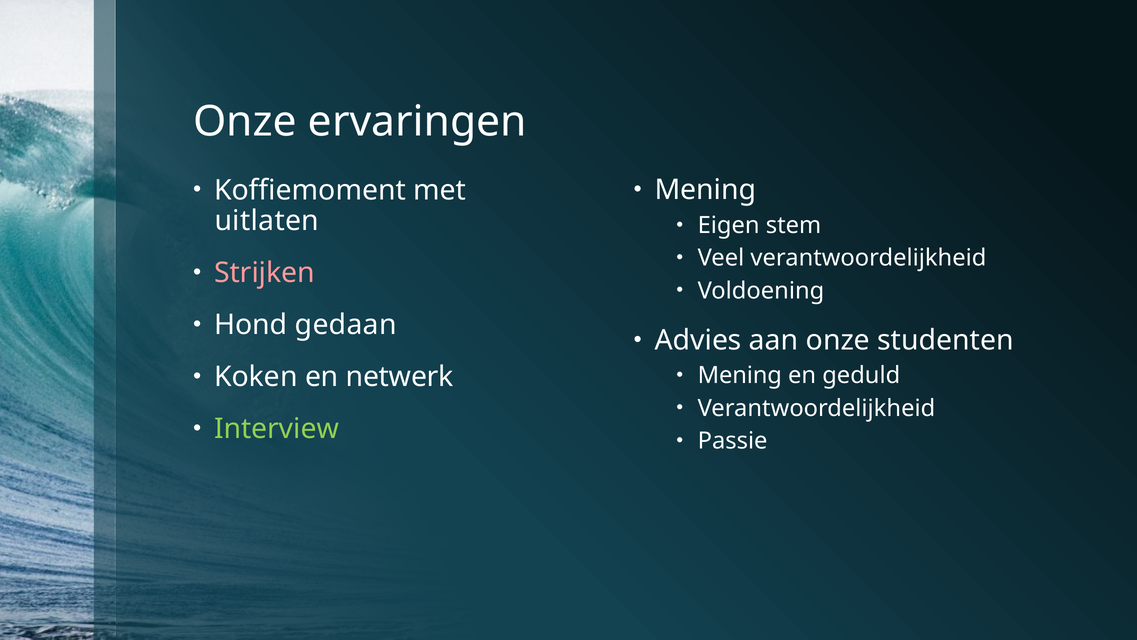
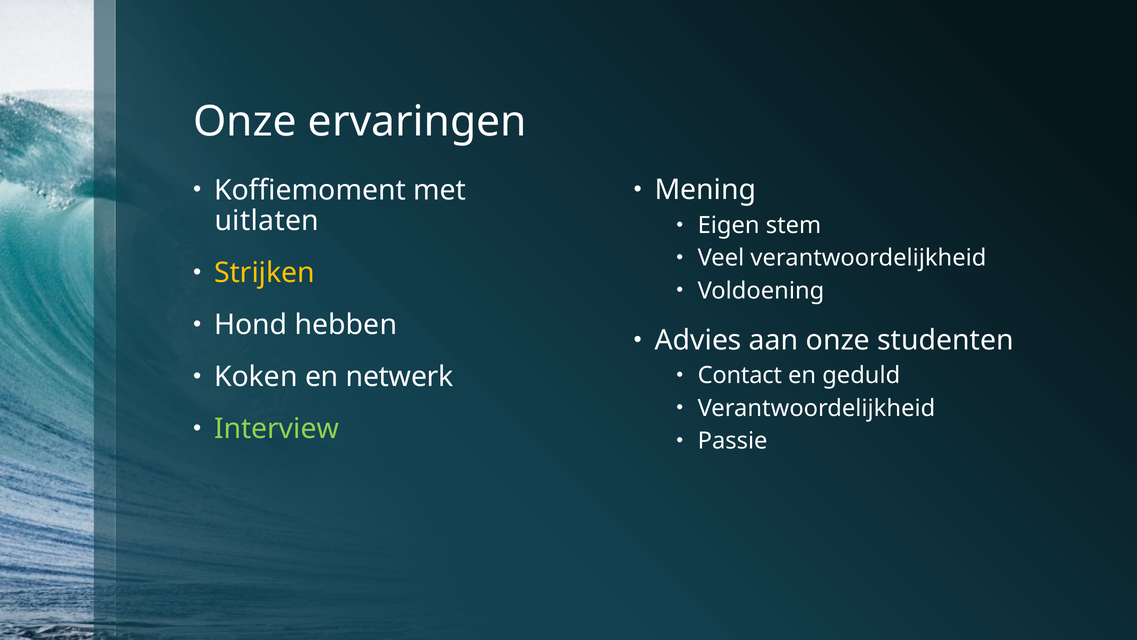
Strijken colour: pink -> yellow (265, 273)
gedaan: gedaan -> hebben (346, 325)
Mening: Mening -> Contact (740, 375)
